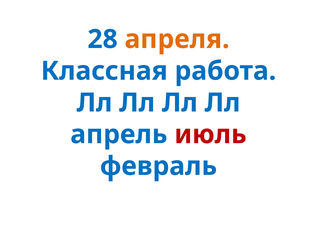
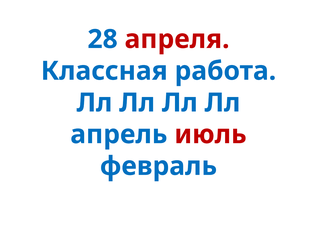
апреля colour: orange -> red (177, 39)
